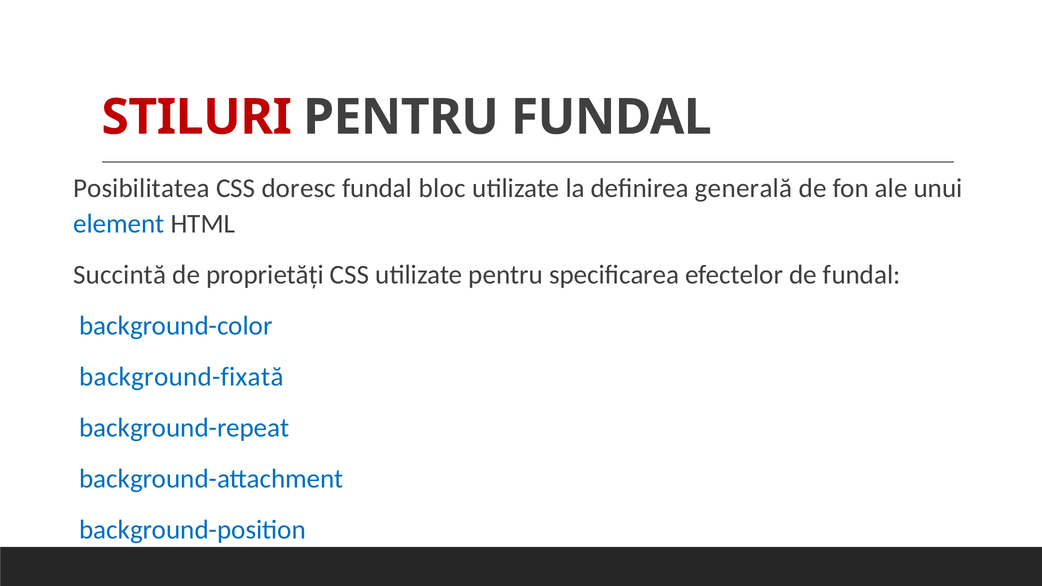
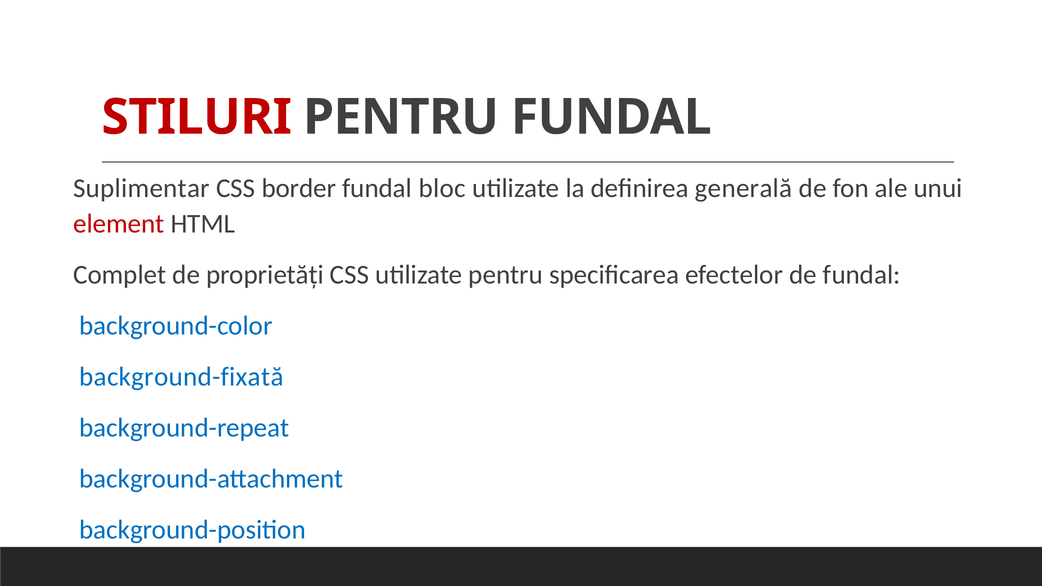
Posibilitatea: Posibilitatea -> Suplimentar (141, 188)
doresc: doresc -> border (299, 188)
element colour: blue -> red (119, 224)
Succintă: Succintă -> Complet (120, 275)
